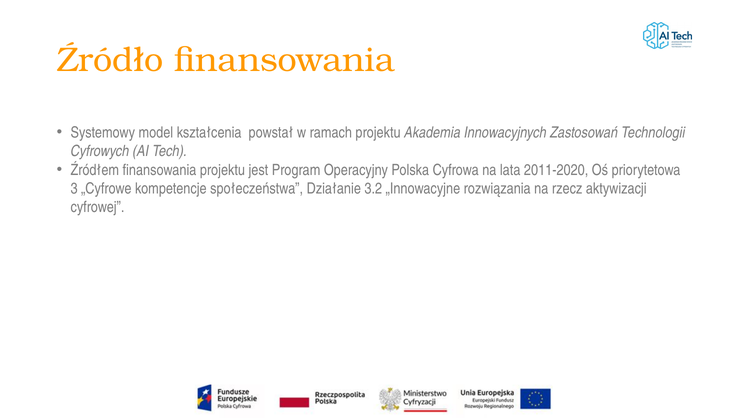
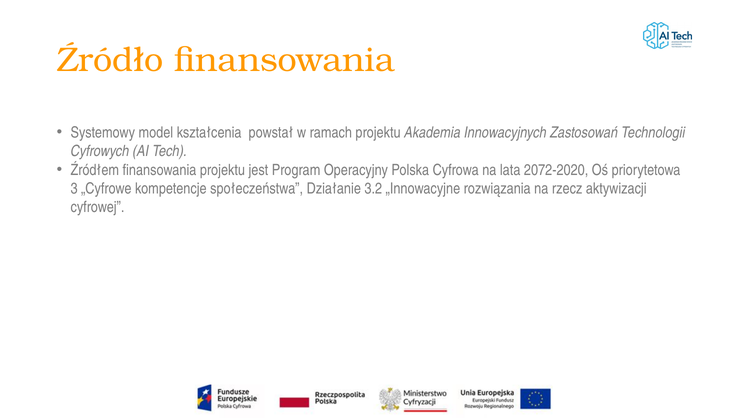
2011-2020: 2011-2020 -> 2072-2020 (556, 170)
